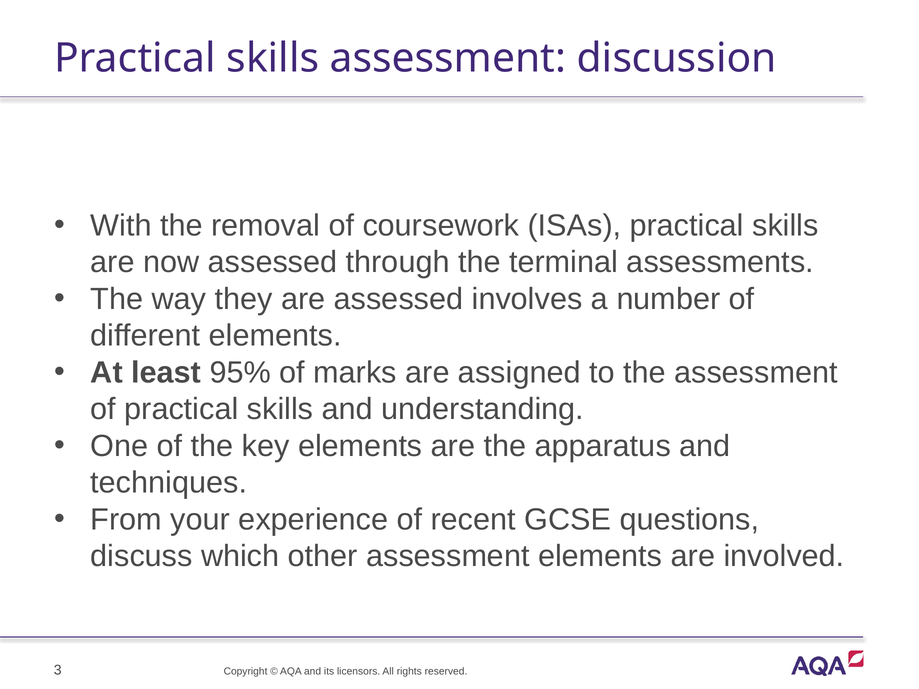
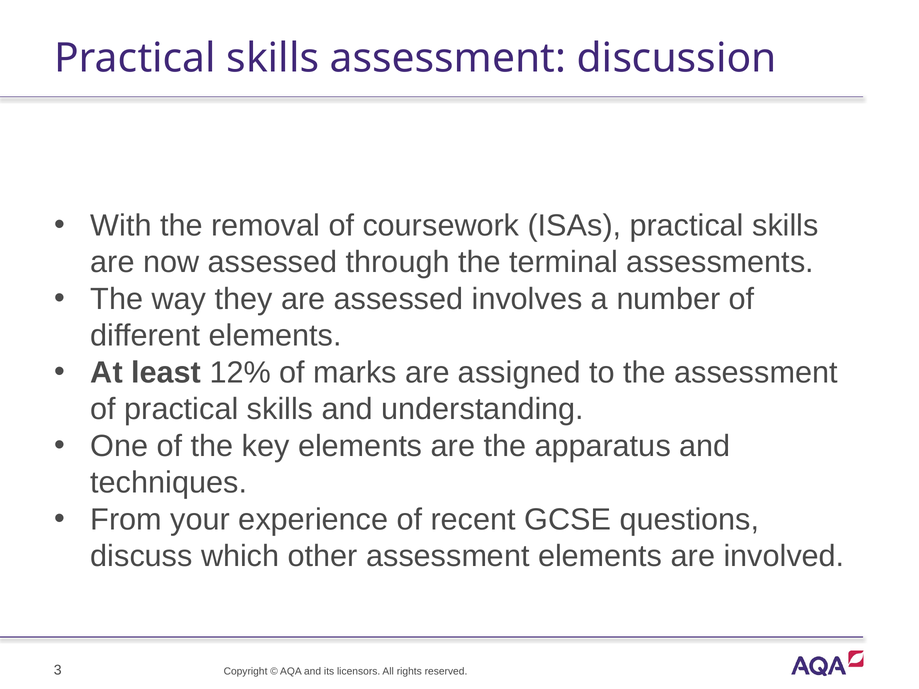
95%: 95% -> 12% (240, 373)
